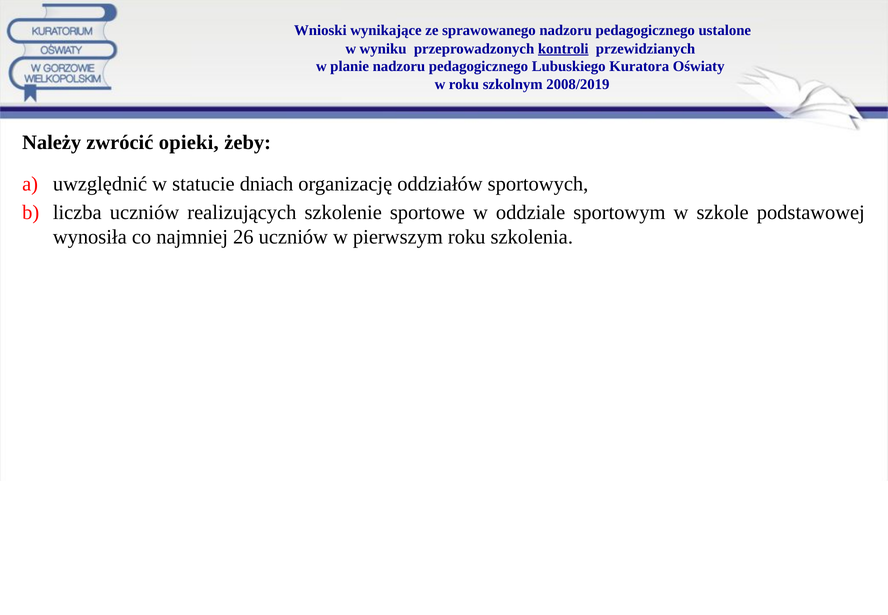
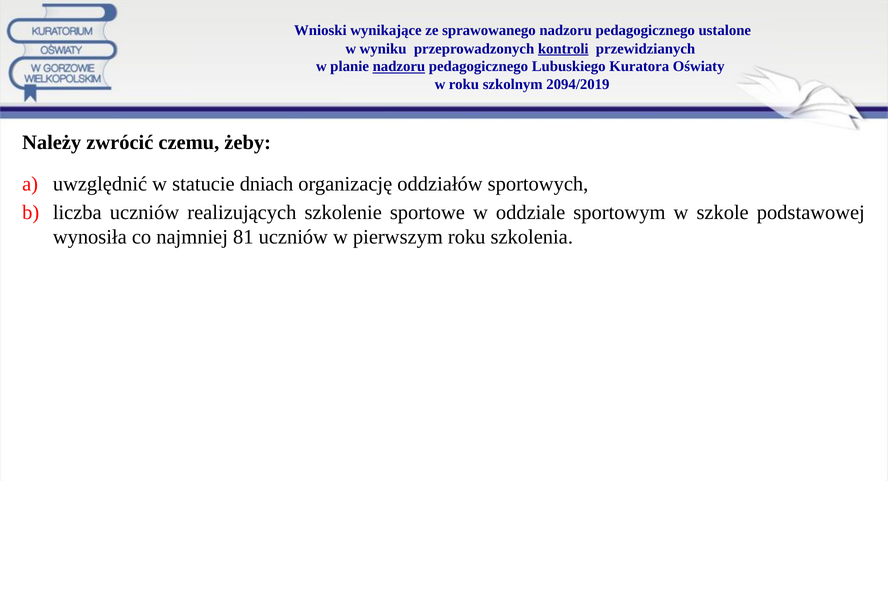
nadzoru underline: none -> present (399, 66)
2008/2019: 2008/2019 -> 2094/2019 (578, 84)
opieki: opieki -> czemu (189, 142)
26: 26 -> 81 (243, 237)
